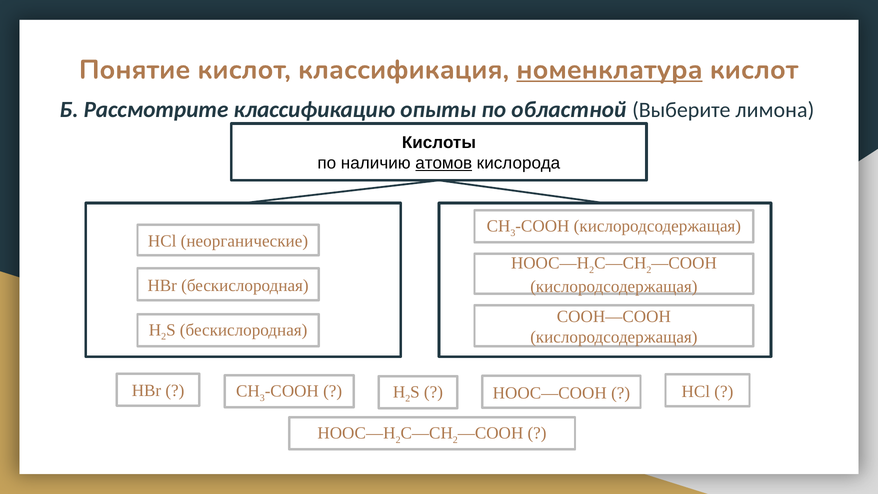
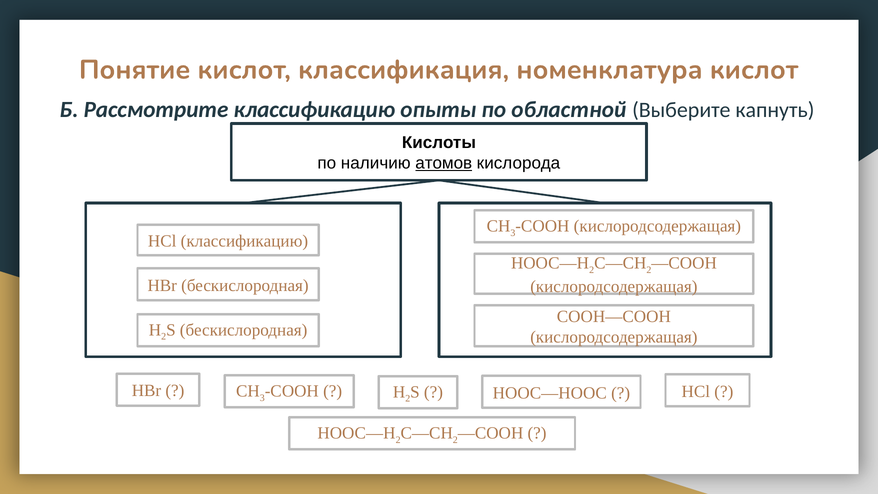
номенклатура underline: present -> none (609, 70)
лимона: лимона -> капнуть (775, 110)
HCl неорганические: неорганические -> классификацию (244, 241)
НООС—COOH: НООС—COOH -> НООС—НООС (550, 393)
